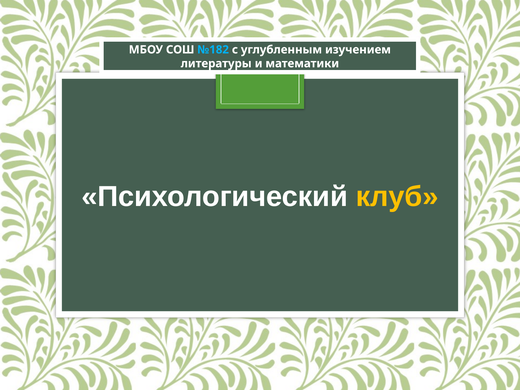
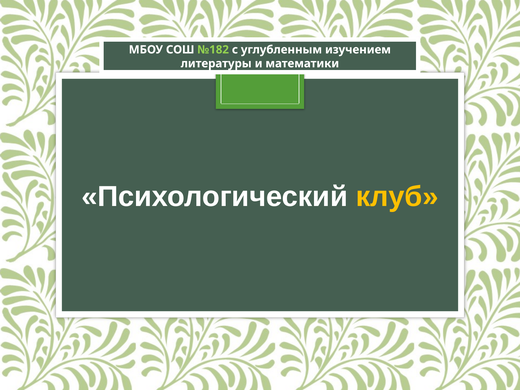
№182 colour: light blue -> light green (213, 50)
